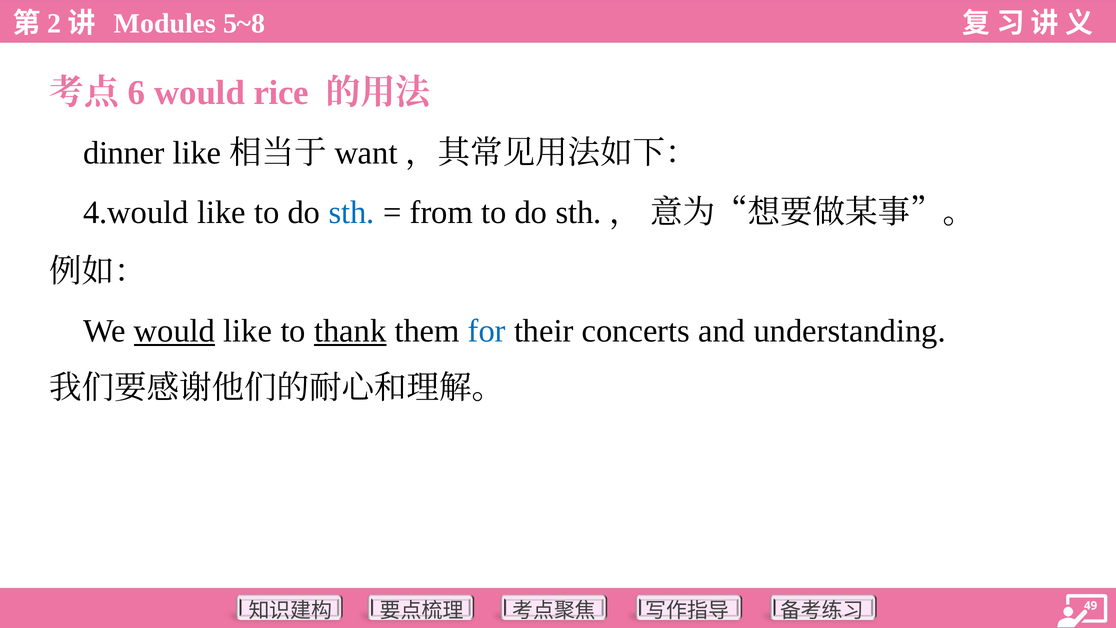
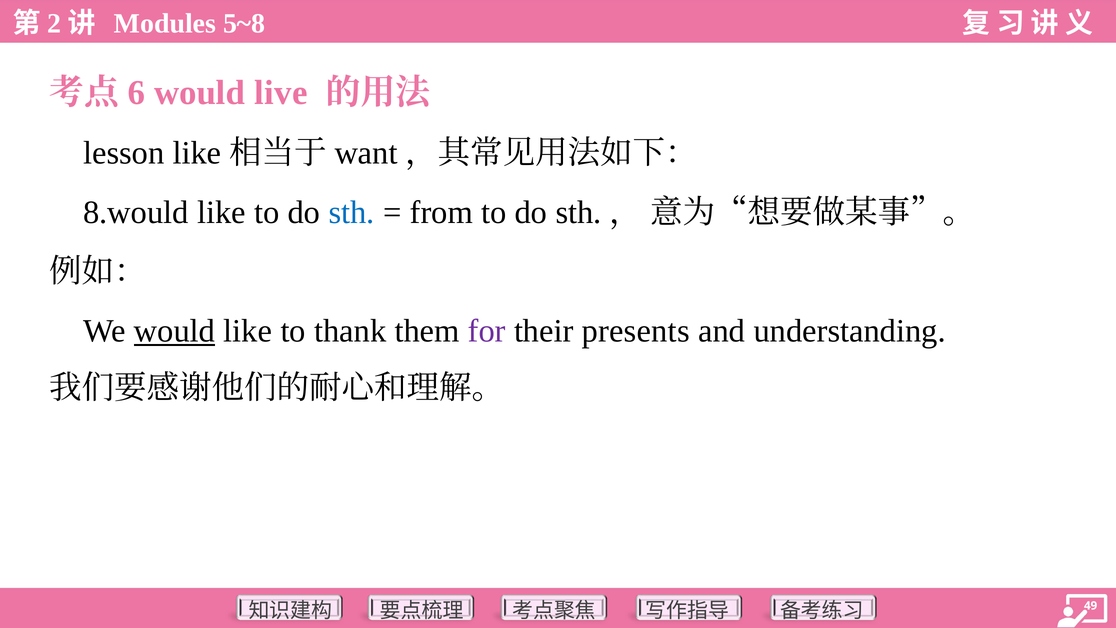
rice: rice -> live (281, 93)
dinner: dinner -> lesson (124, 153)
4.would: 4.would -> 8.would (136, 212)
thank underline: present -> none (350, 331)
for colour: blue -> purple (487, 331)
concerts: concerts -> presents (636, 331)
